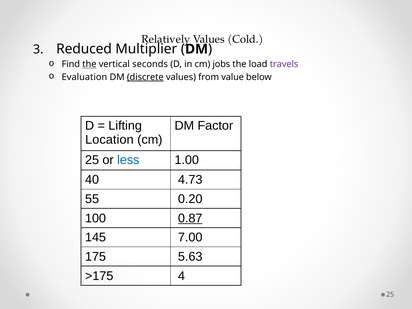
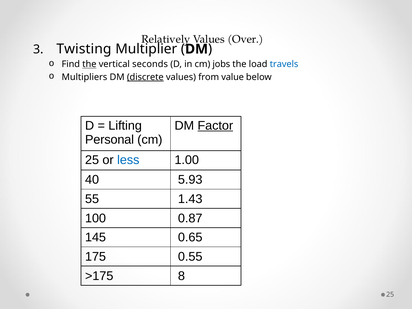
Cold: Cold -> Over (246, 39)
Reduced: Reduced -> Twisting (84, 49)
travels colour: purple -> blue (284, 64)
Evaluation: Evaluation -> Multipliers (84, 77)
Factor underline: none -> present (215, 126)
Location: Location -> Personal (110, 140)
4.73: 4.73 -> 5.93 (190, 180)
0.20: 0.20 -> 1.43 (190, 199)
0.87 underline: present -> none (190, 218)
7.00: 7.00 -> 0.65 (190, 237)
5.63: 5.63 -> 0.55 (190, 257)
4: 4 -> 8 (181, 276)
